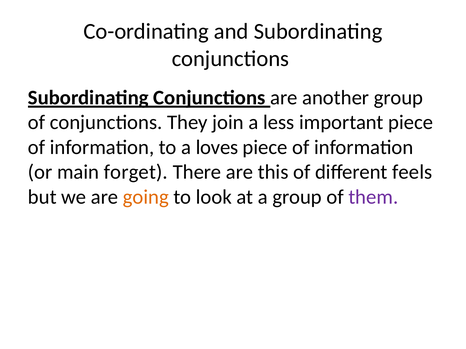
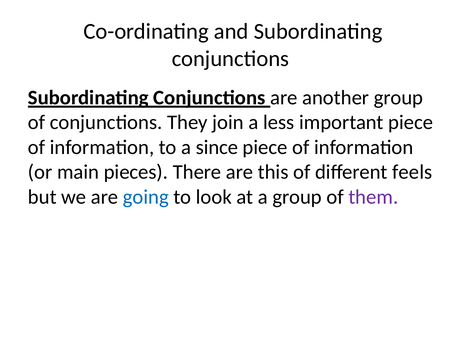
loves: loves -> since (217, 148)
forget: forget -> pieces (136, 172)
going colour: orange -> blue (146, 197)
